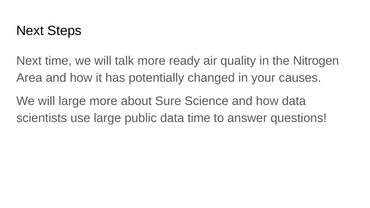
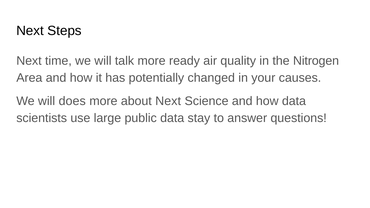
will large: large -> does (72, 101)
about Sure: Sure -> Next (168, 101)
data time: time -> stay (199, 118)
